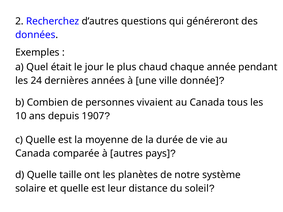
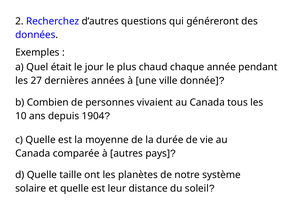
24: 24 -> 27 (36, 81)
1907: 1907 -> 1904 (93, 116)
